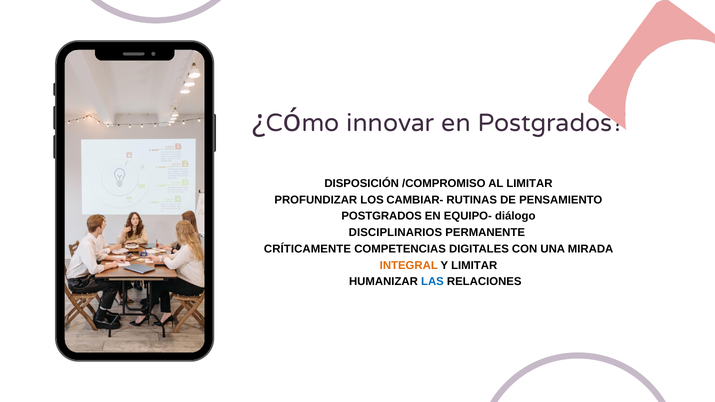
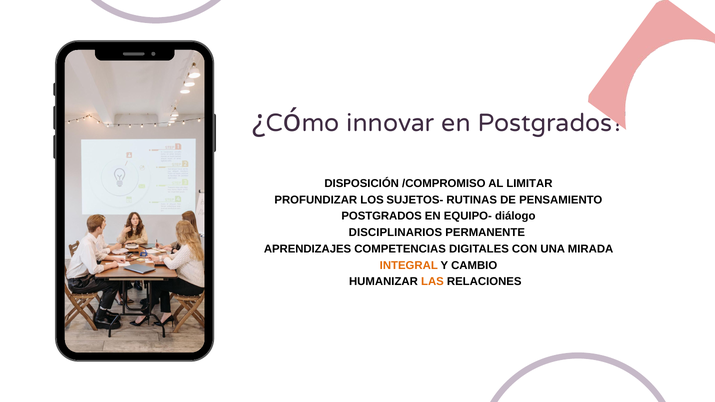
CAMBIAR-: CAMBIAR- -> SUJETOS- (415, 200)
CRÍTICAMENTE: CRÍTICAMENTE -> APRENDIZAJES (308, 249)
Y LIMITAR: LIMITAR -> CAMBIO (474, 265)
LAS colour: blue -> orange (432, 282)
